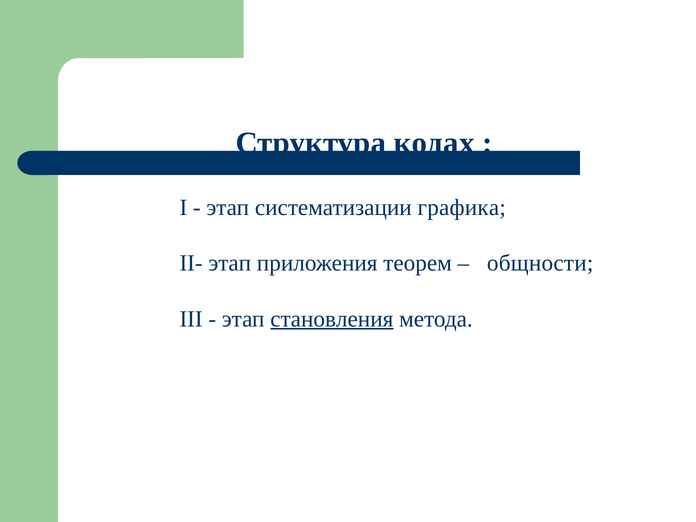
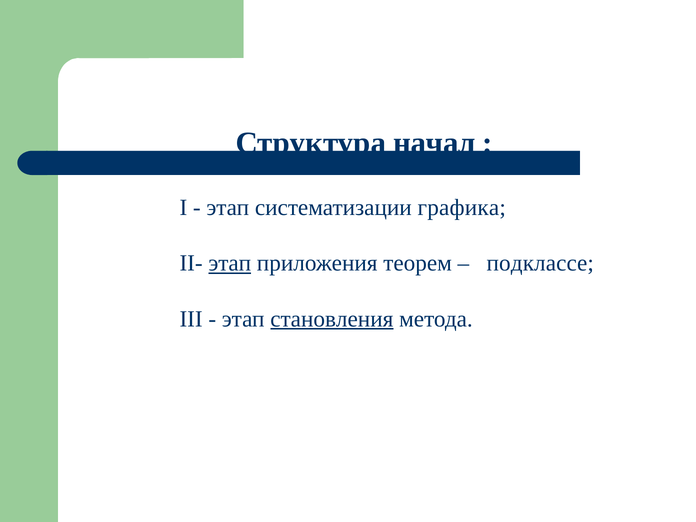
кодах: кодах -> начал (434, 143)
этап underline: none -> present (230, 263)
общности: общности -> подклассе (540, 263)
